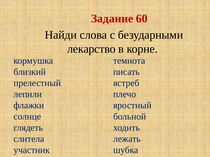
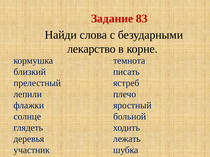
60: 60 -> 83 (142, 19)
слитела: слитела -> деревья (29, 139)
